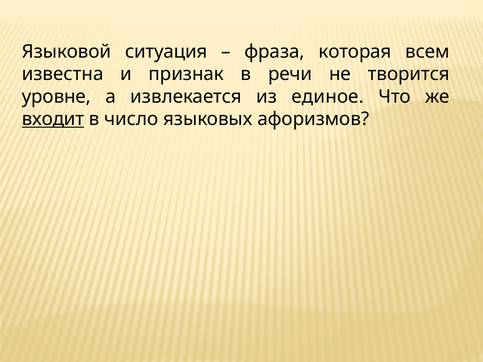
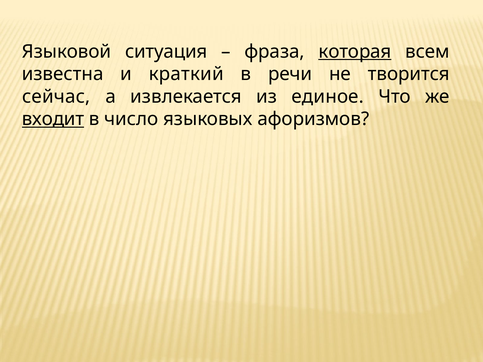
которая underline: none -> present (355, 52)
признак: признак -> краткий (186, 74)
уровне: уровне -> сейчас (56, 97)
